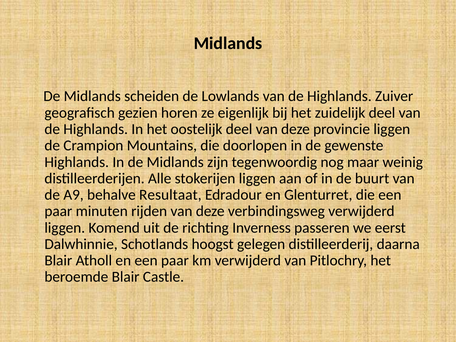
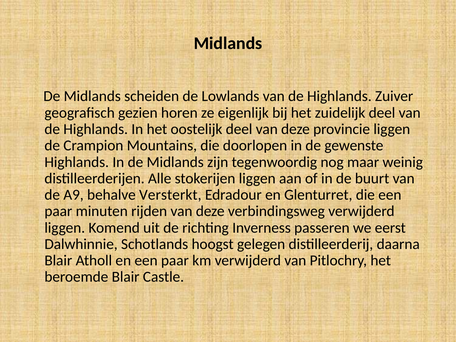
Resultaat: Resultaat -> Versterkt (170, 195)
